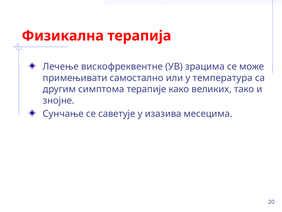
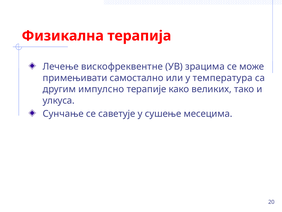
симптома: симптома -> импулсно (101, 89)
знојне: знојне -> улкуса (59, 100)
изазива: изазива -> сушење (163, 113)
